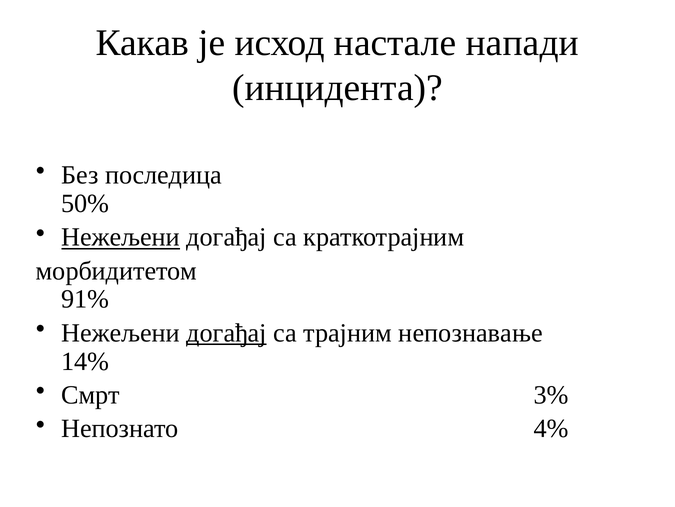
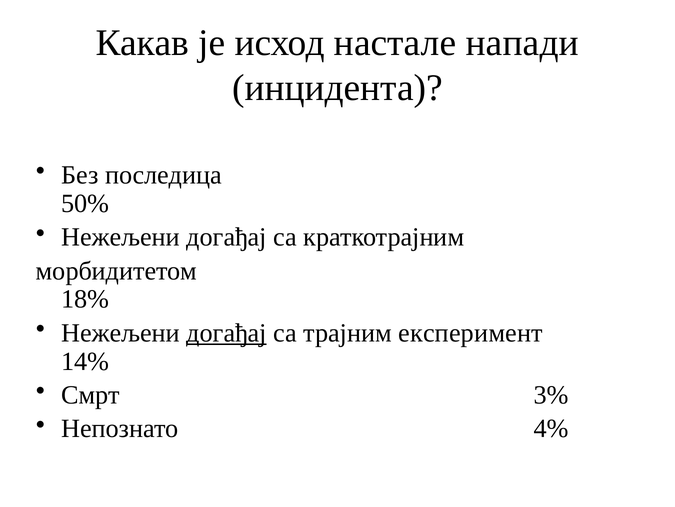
Нежељени underline: present -> none (121, 237)
91%: 91% -> 18% (85, 299)
непознавање: непознавање -> експеримент (471, 332)
